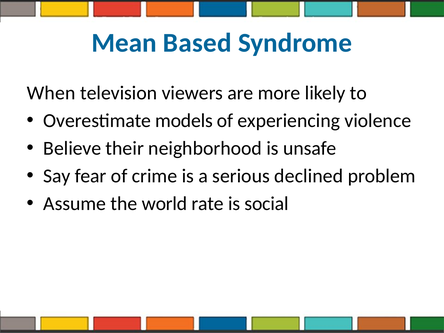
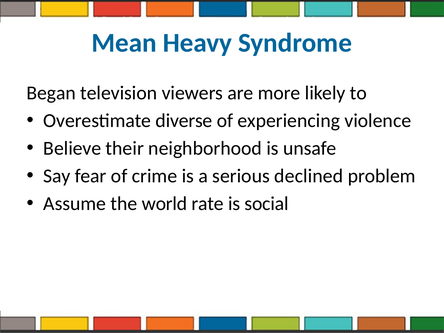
Based: Based -> Heavy (198, 43)
When: When -> Began (51, 93)
models: models -> diverse (184, 121)
